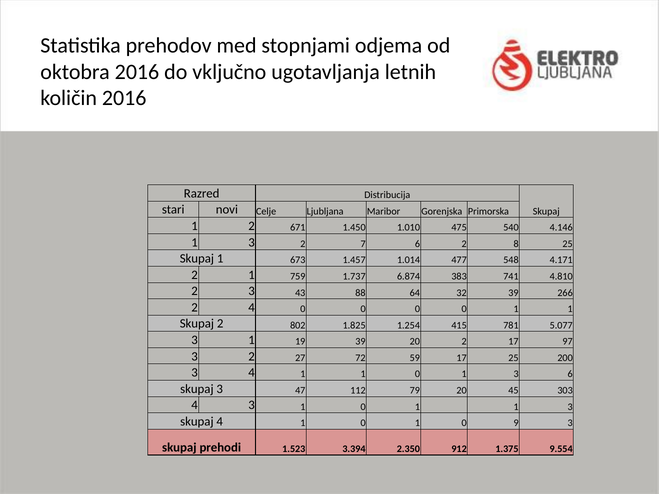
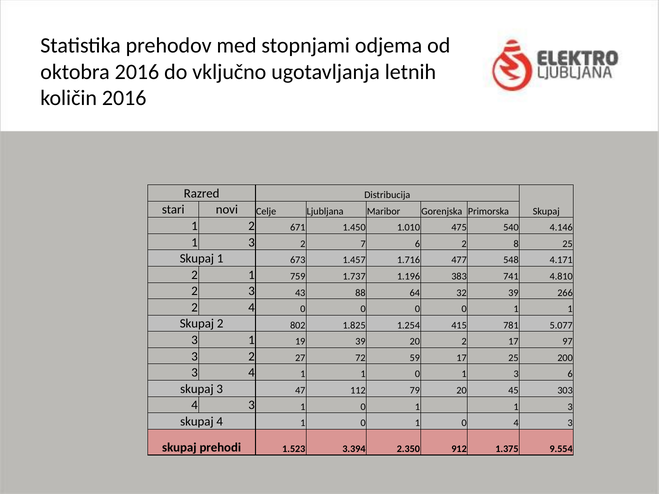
1.014: 1.014 -> 1.716 (408, 260)
6.874: 6.874 -> 1.196 (408, 277)
0 9: 9 -> 4 (516, 423)
